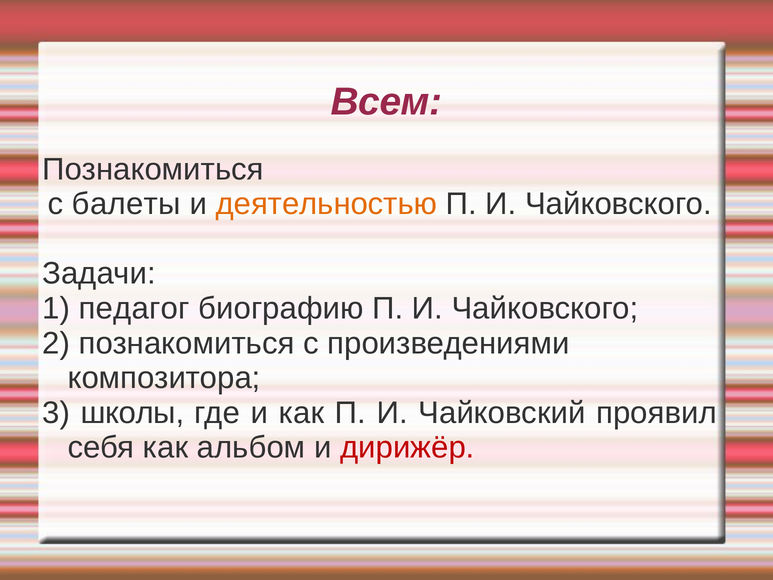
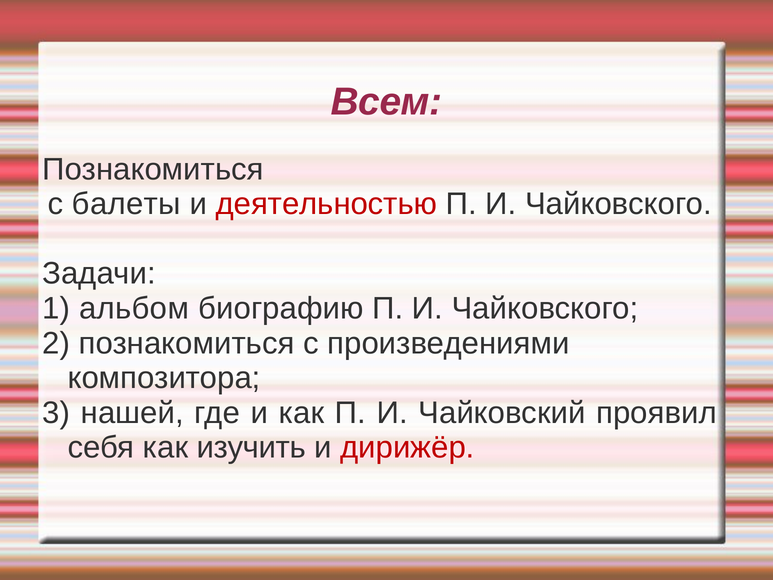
деятельностью colour: orange -> red (326, 204)
педагог: педагог -> альбом (134, 308)
школы: школы -> нашей (132, 413)
альбом: альбом -> изучить (251, 447)
